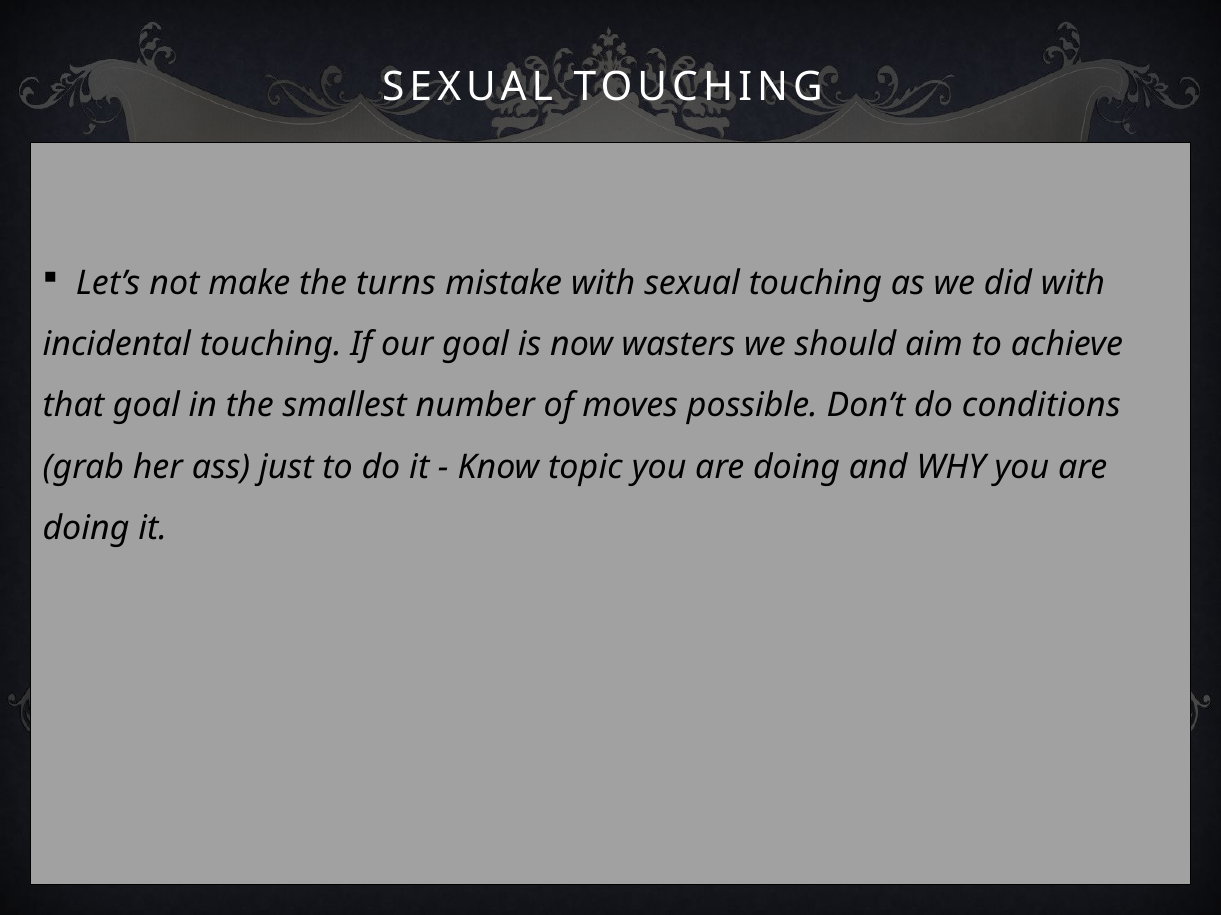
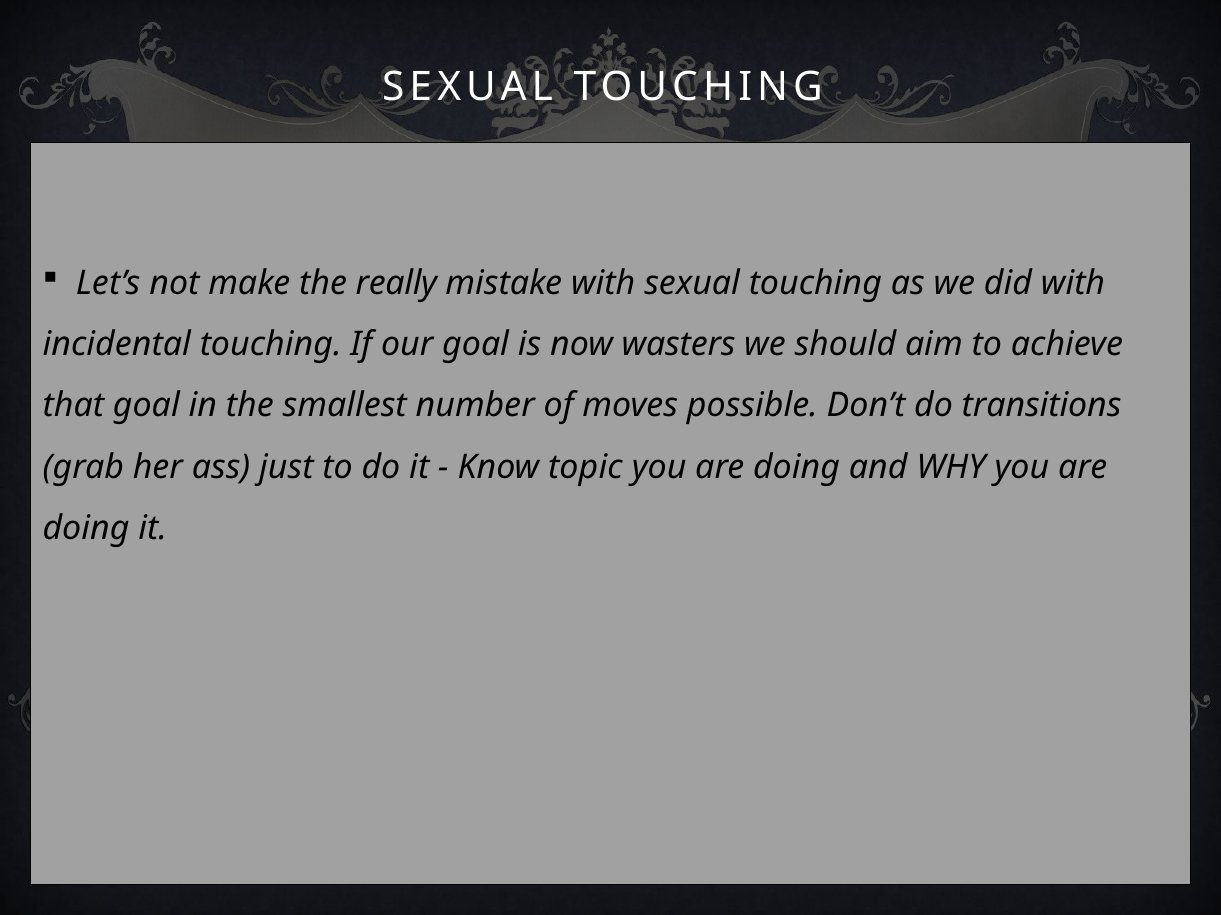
turns: turns -> really (396, 284)
conditions: conditions -> transitions (1042, 406)
